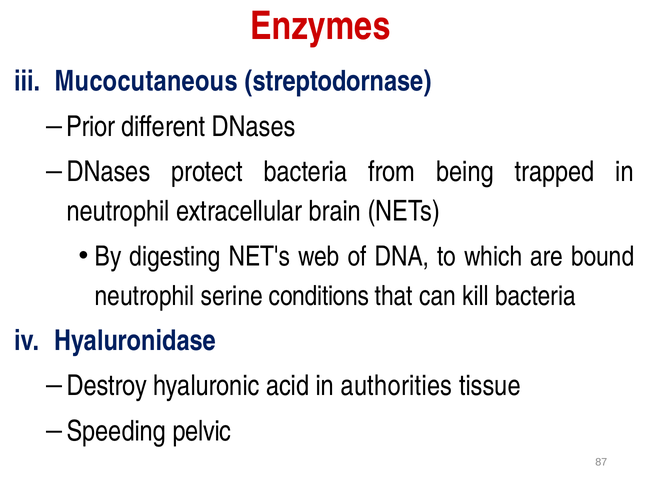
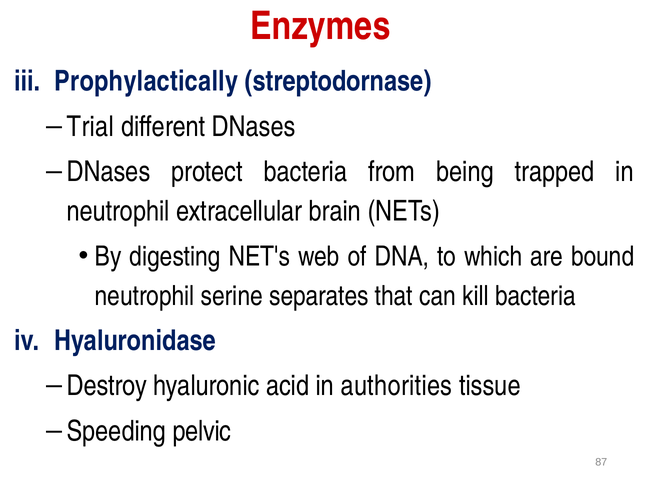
Mucocutaneous: Mucocutaneous -> Prophylactically (146, 82)
Prior: Prior -> Trial (90, 127)
conditions: conditions -> separates (319, 296)
